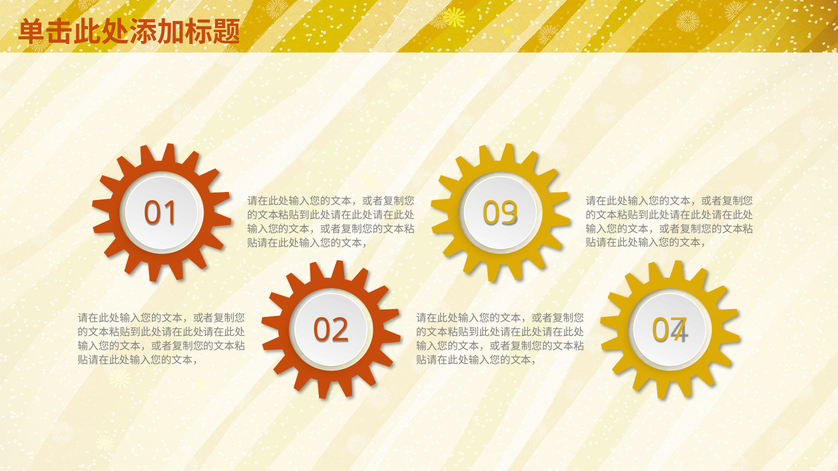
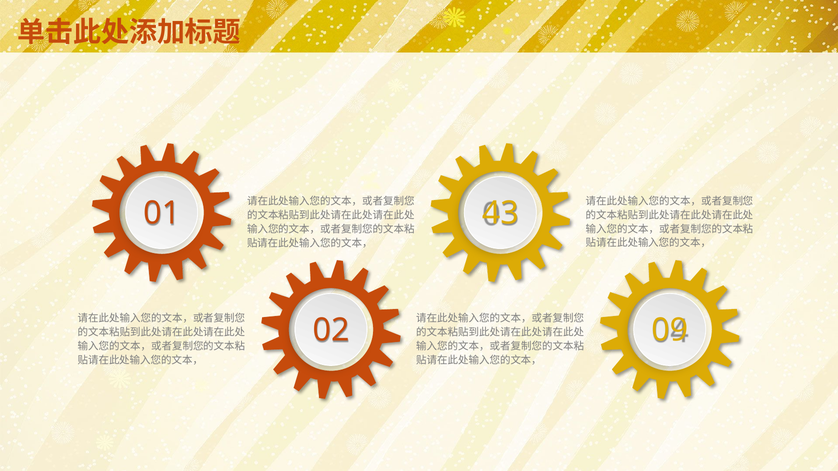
09: 09 -> 43 (500, 213)
07: 07 -> 09 (670, 330)
